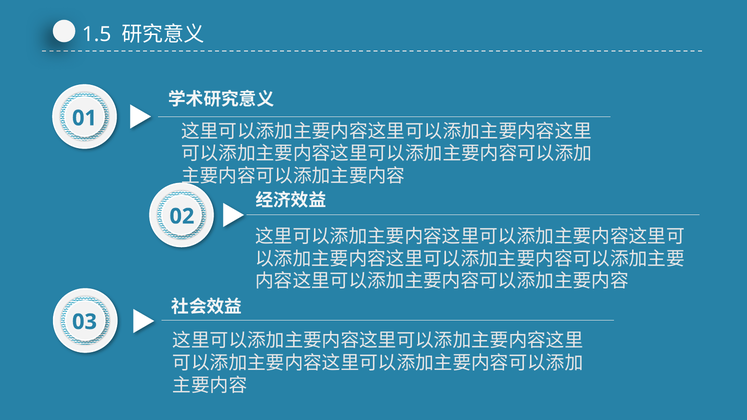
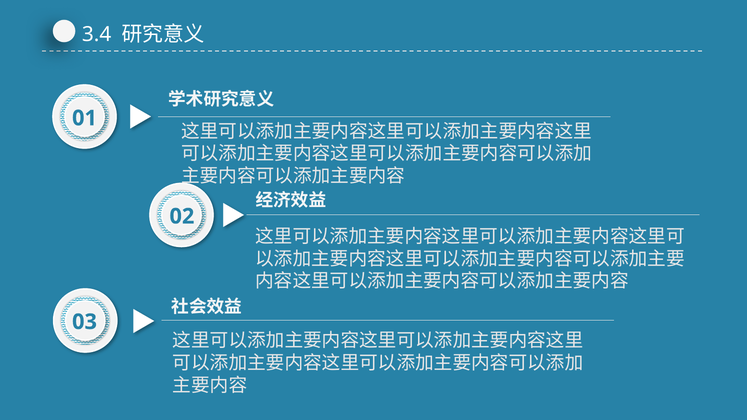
1.5: 1.5 -> 3.4 (97, 34)
